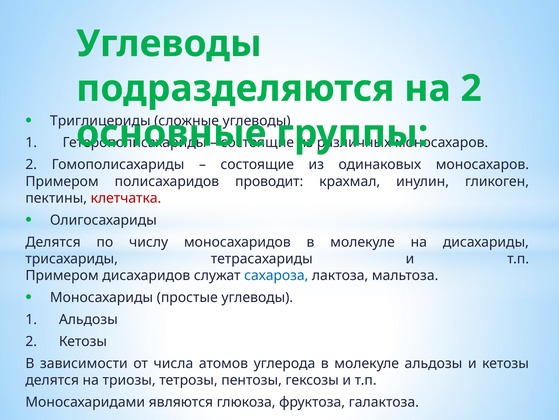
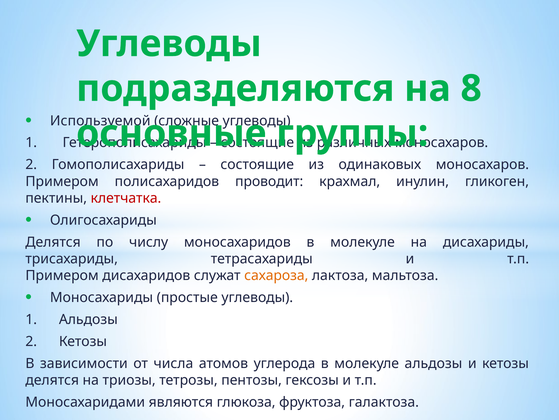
на 2: 2 -> 8 (471, 88)
Триглицериды: Триглицериды -> Используемой (100, 121)
сахароза colour: blue -> orange (276, 275)
